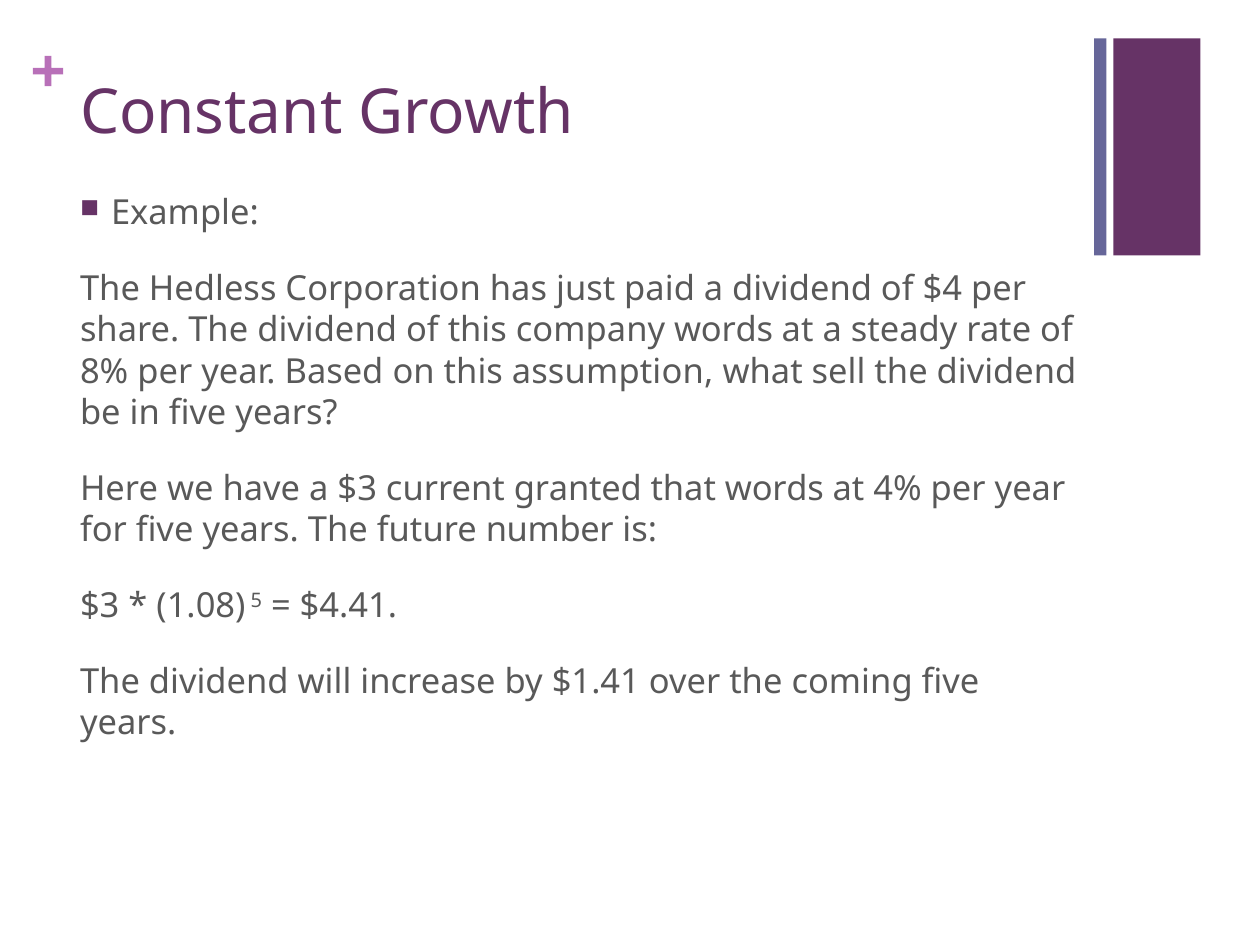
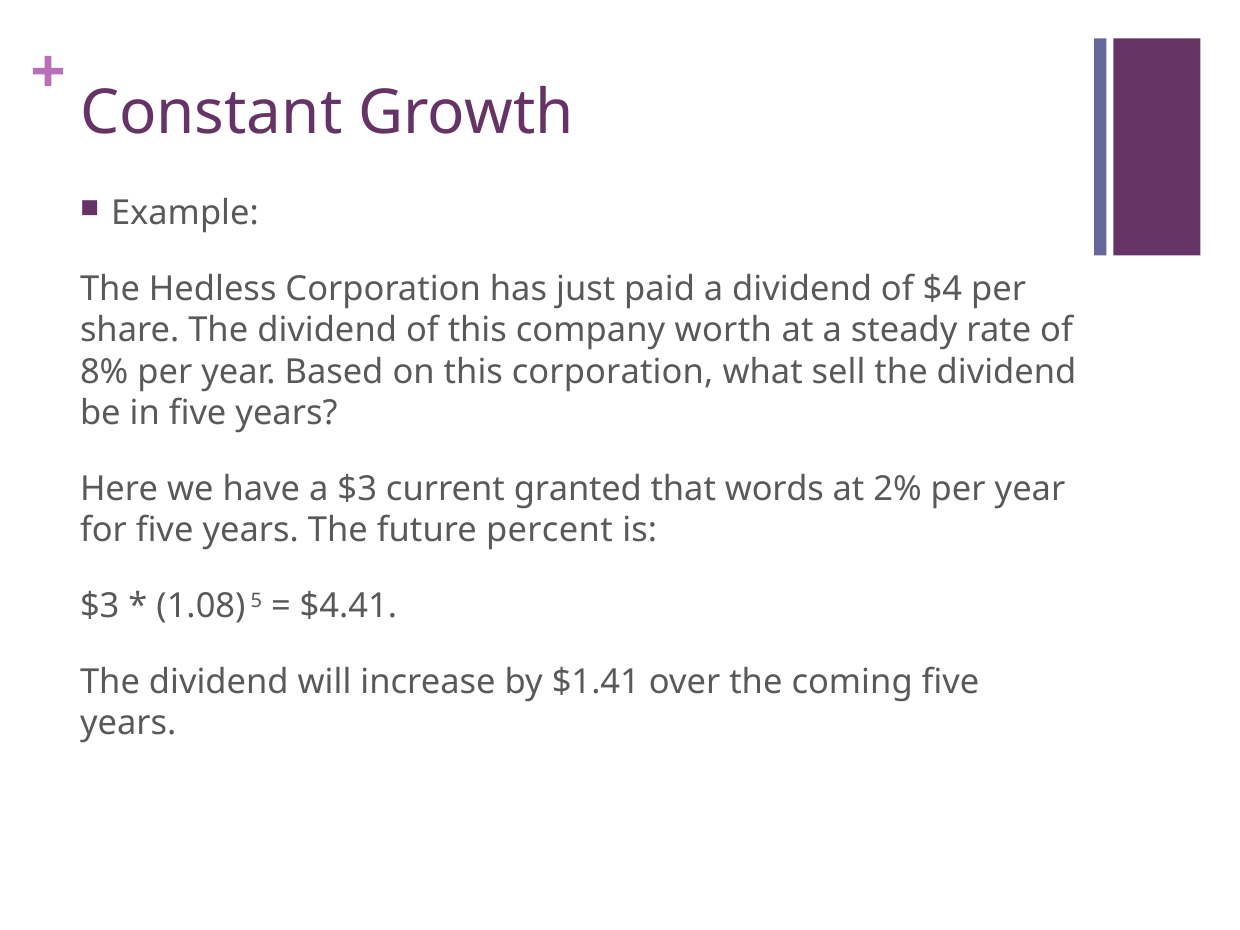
company words: words -> worth (723, 331)
this assumption: assumption -> corporation (613, 372)
4%: 4% -> 2% (897, 489)
number: number -> percent (549, 530)
